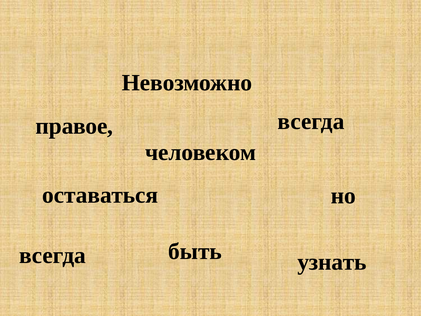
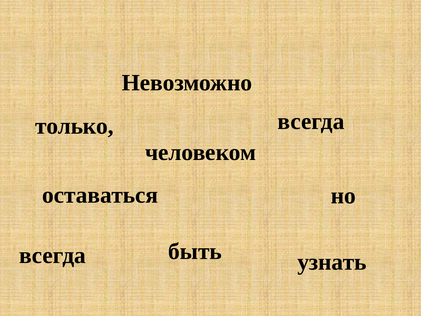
правое: правое -> только (74, 126)
